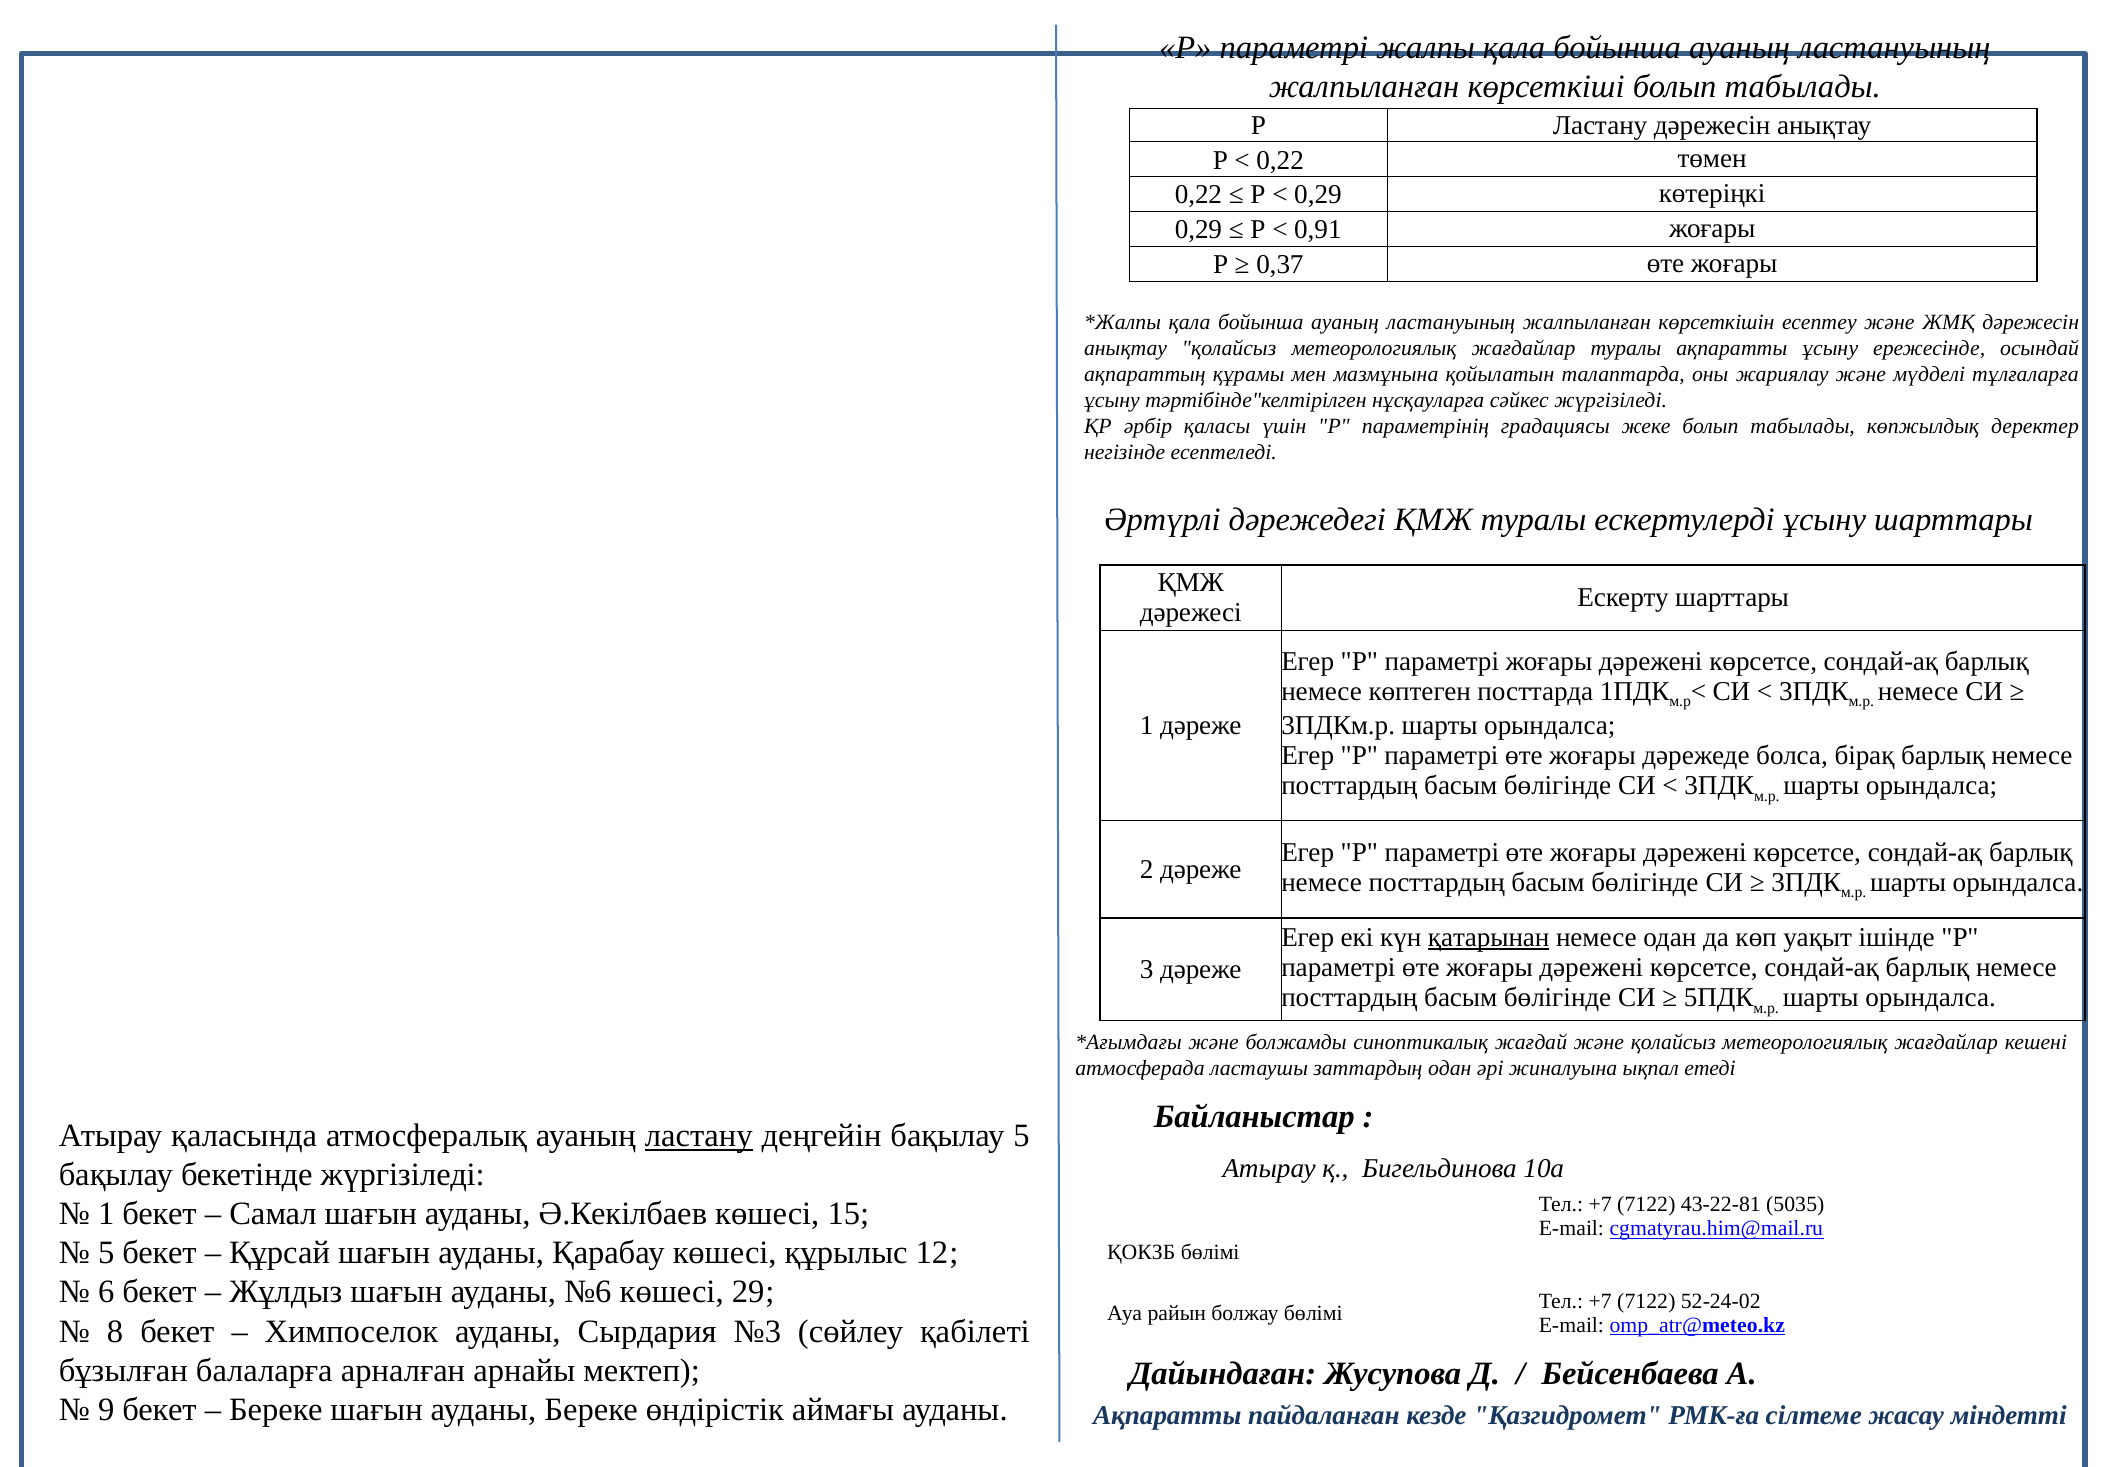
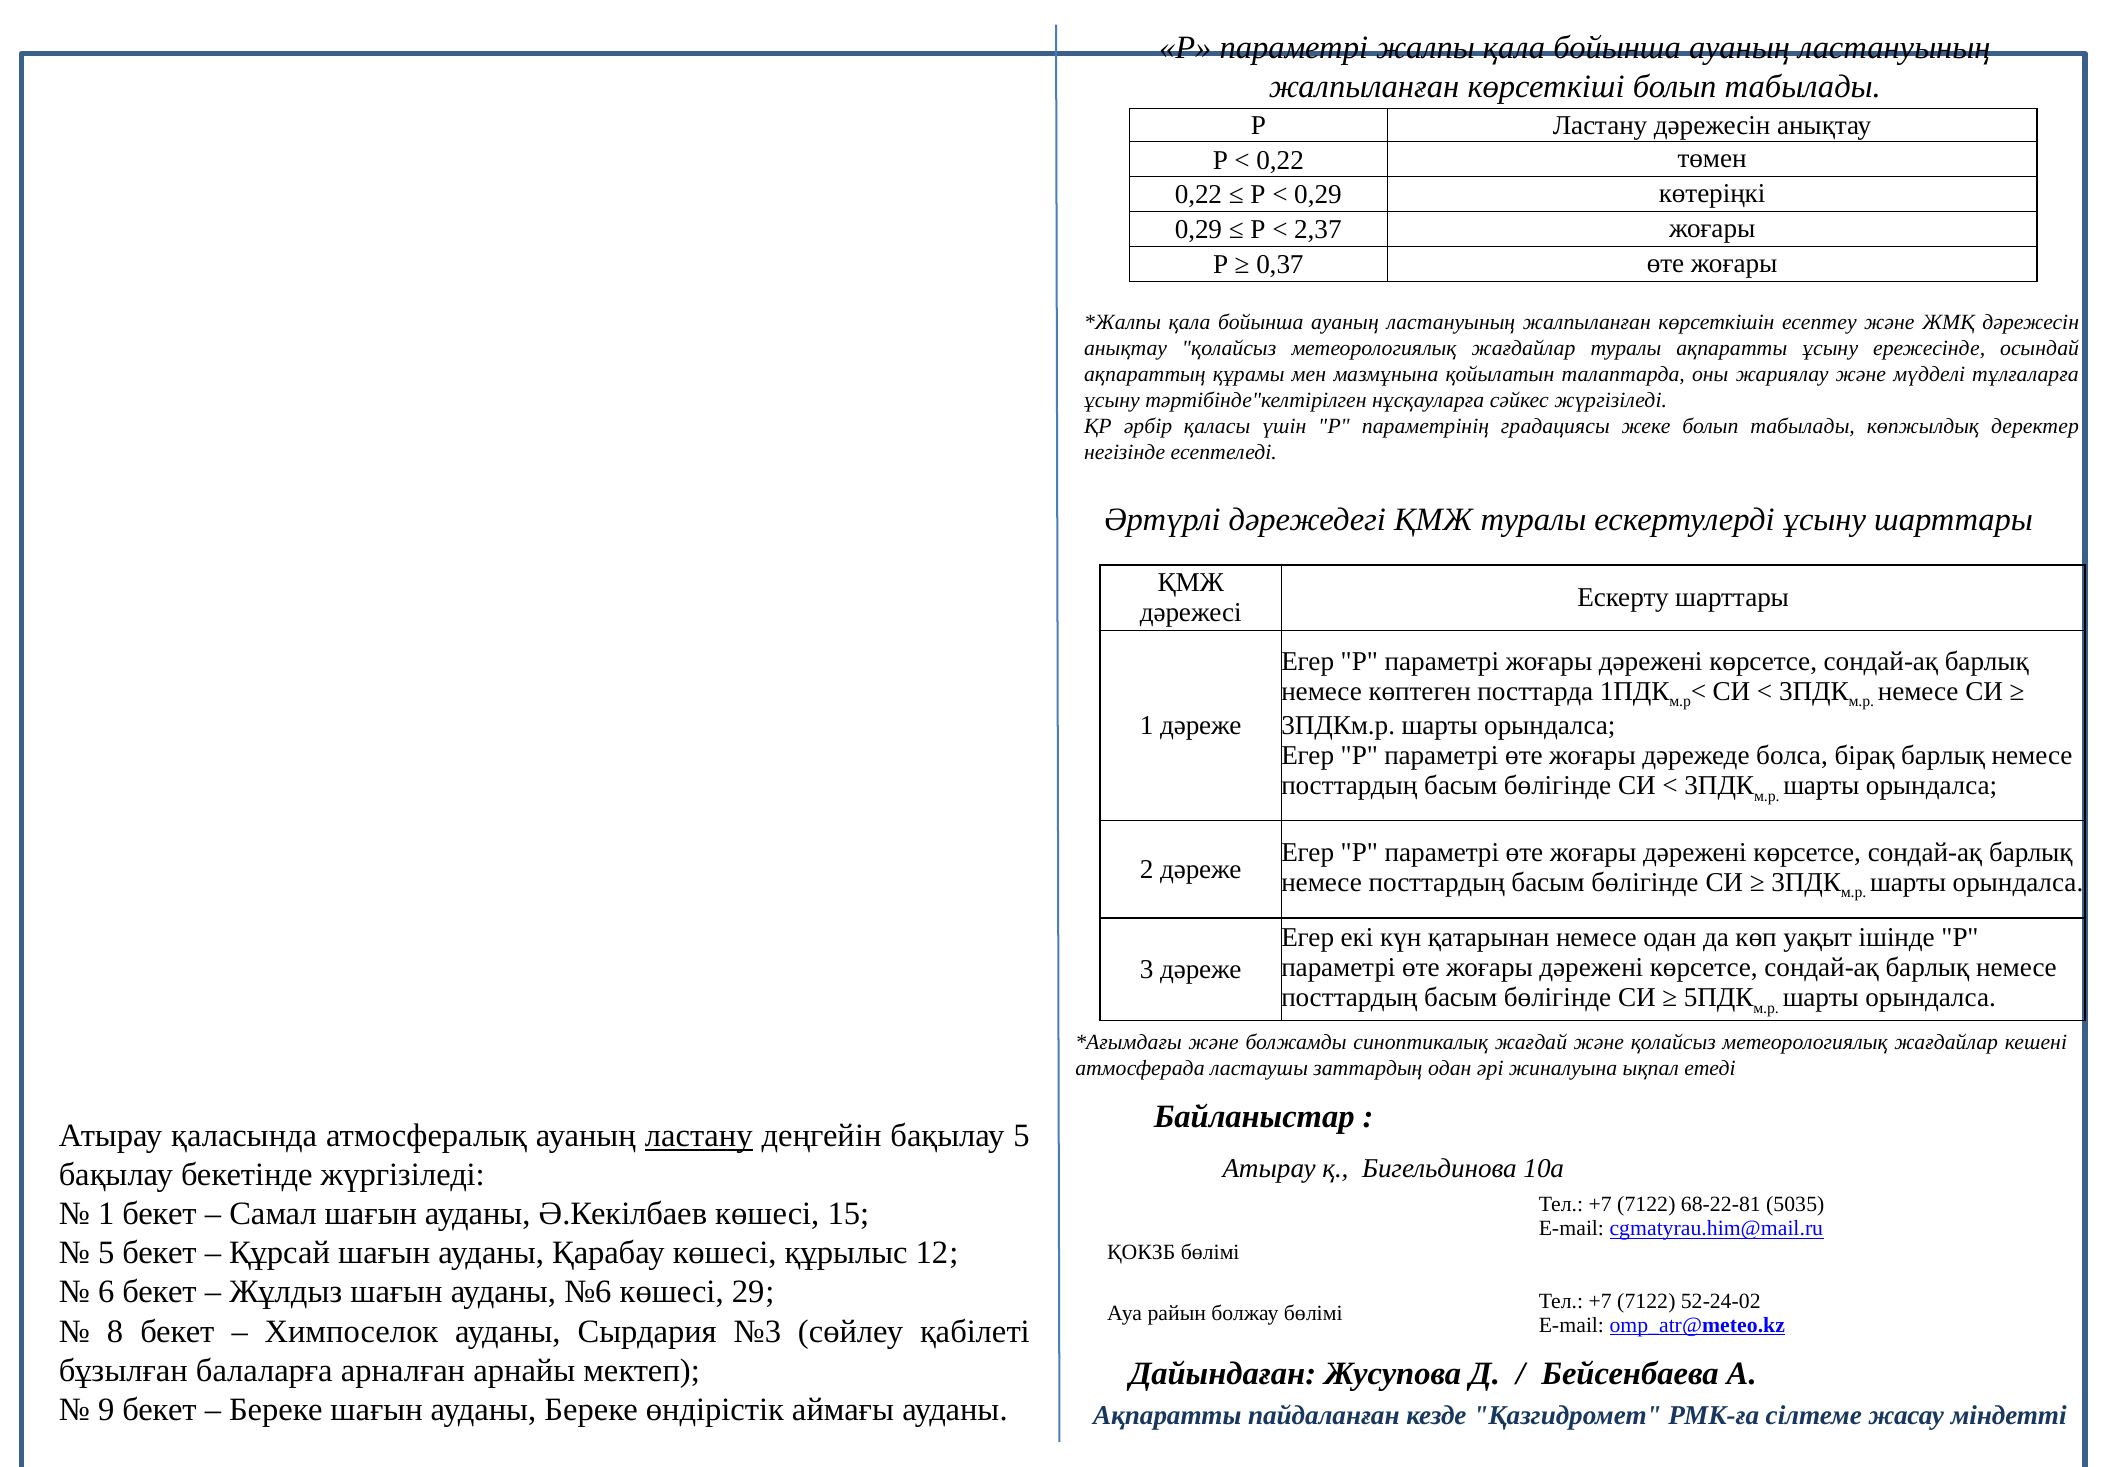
0,91: 0,91 -> 2,37 (1318, 230)
қатарынан underline: present -> none (1489, 937)
43-22-81: 43-22-81 -> 68-22-81 (1721, 1204)
